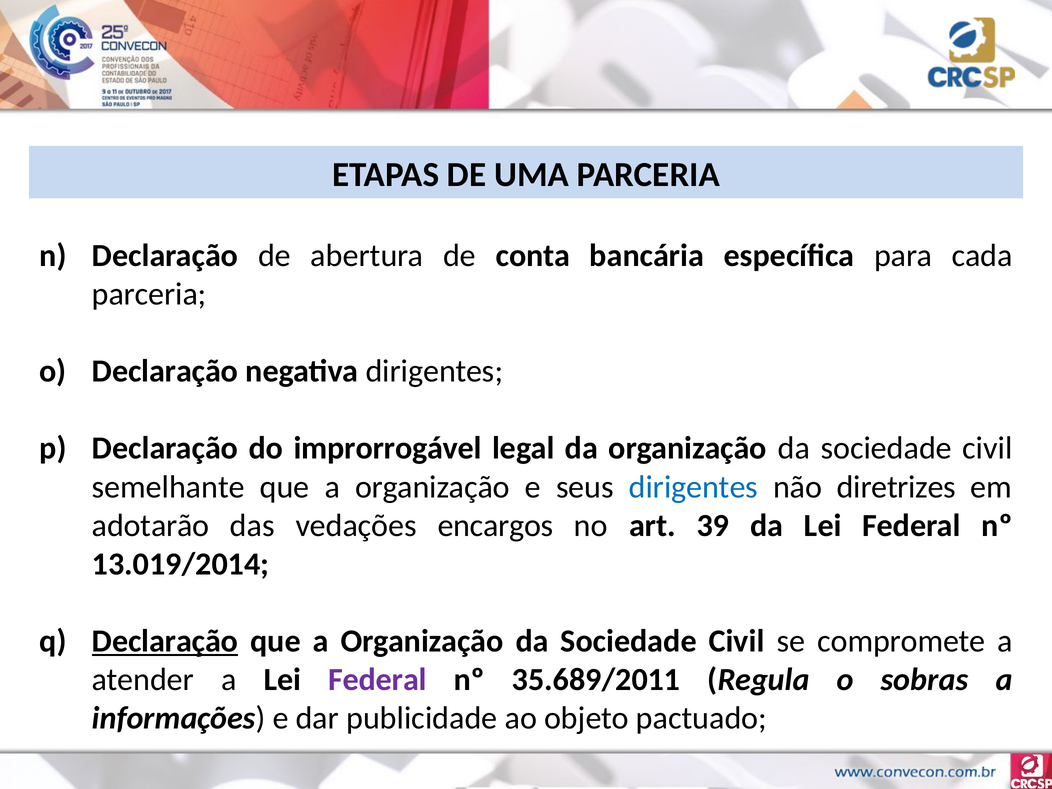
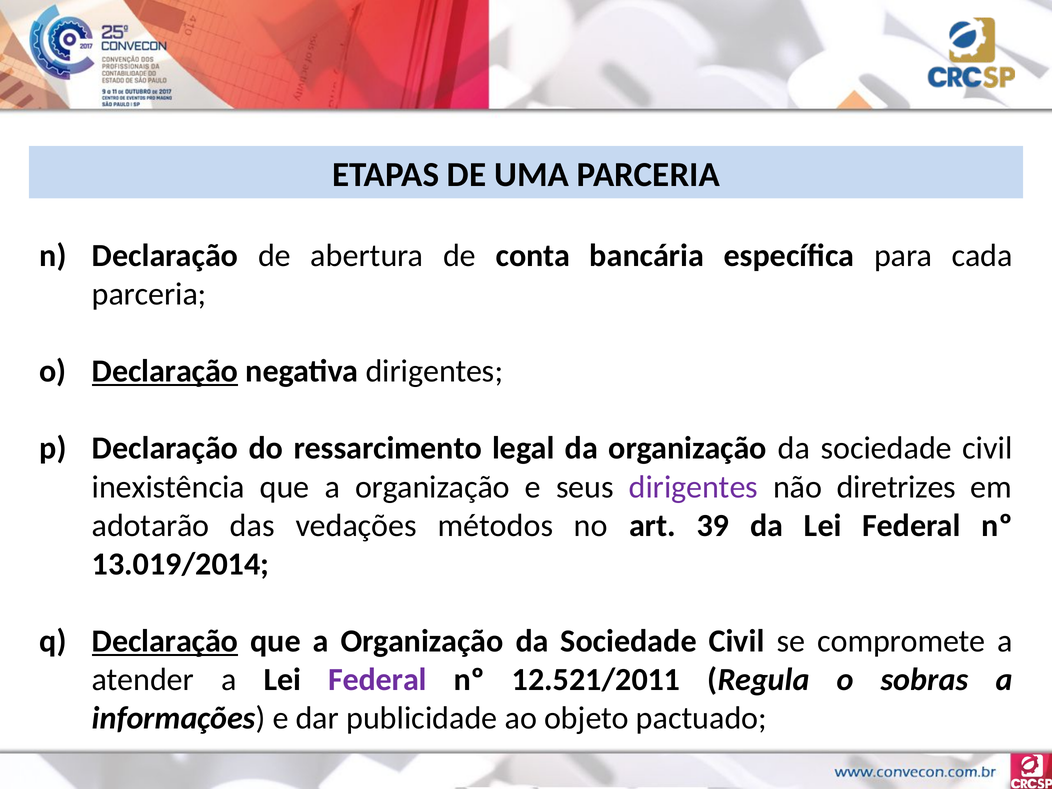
Declaração underline: none -> present (165, 371)
improrrogável: improrrogável -> ressarcimento (388, 448)
semelhante: semelhante -> inexistência (168, 487)
dirigentes colour: blue -> purple (693, 487)
encargos: encargos -> métodos (495, 525)
35.689/2011: 35.689/2011 -> 12.521/2011 (596, 680)
